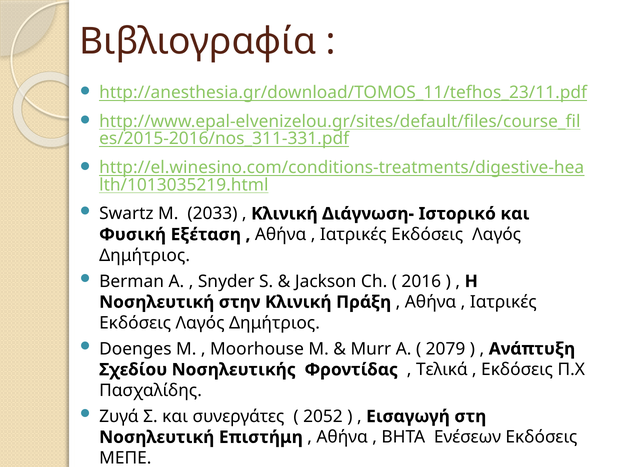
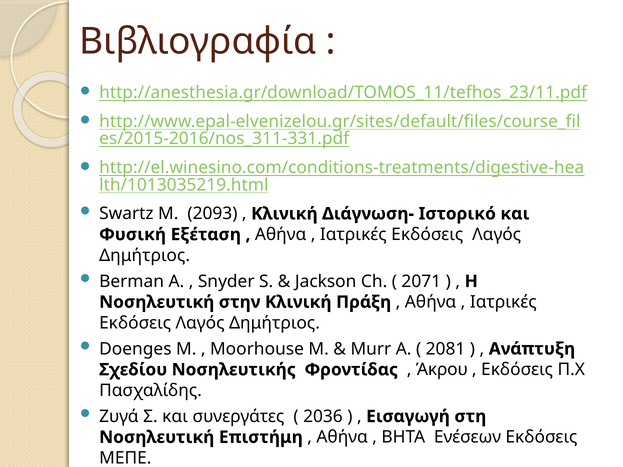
2033: 2033 -> 2093 (212, 214)
2016: 2016 -> 2071 (421, 281)
2079: 2079 -> 2081 (445, 349)
Τελικά: Τελικά -> Άκρου (442, 370)
2052: 2052 -> 2036 (323, 417)
